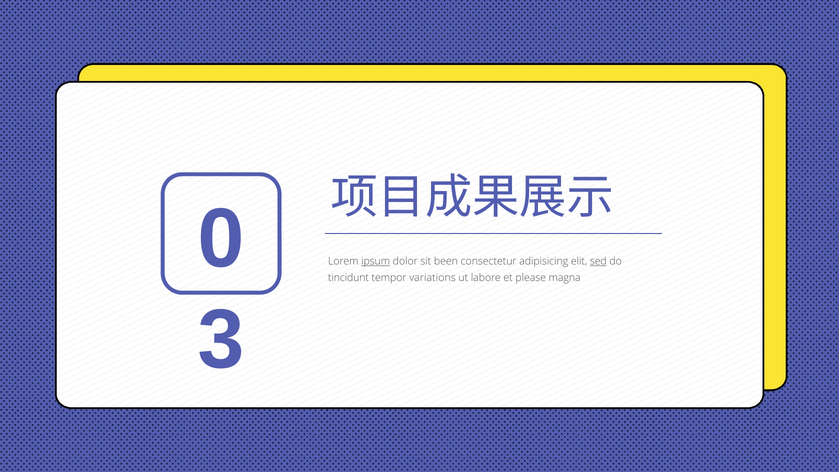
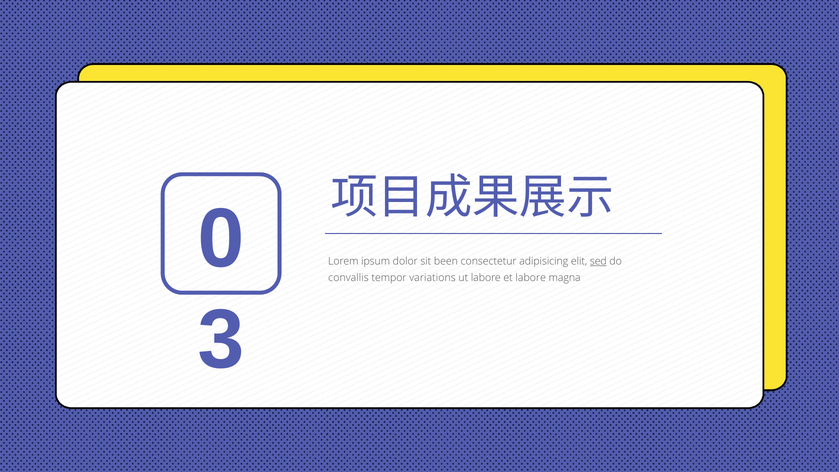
ipsum underline: present -> none (376, 261)
tincidunt: tincidunt -> convallis (348, 278)
et please: please -> labore (531, 278)
